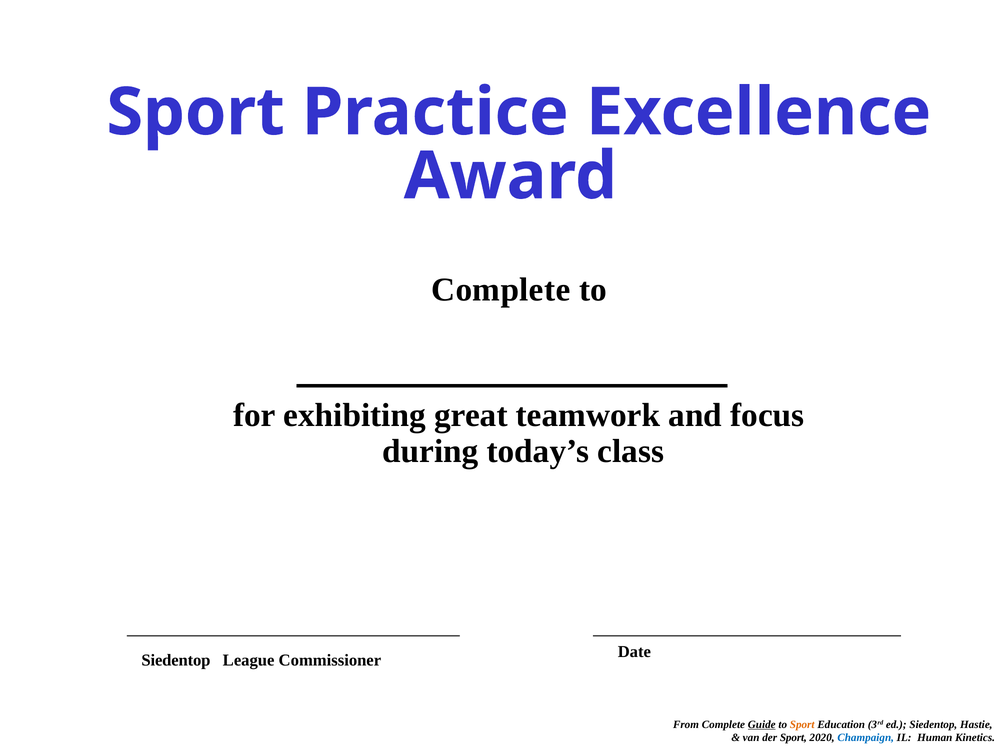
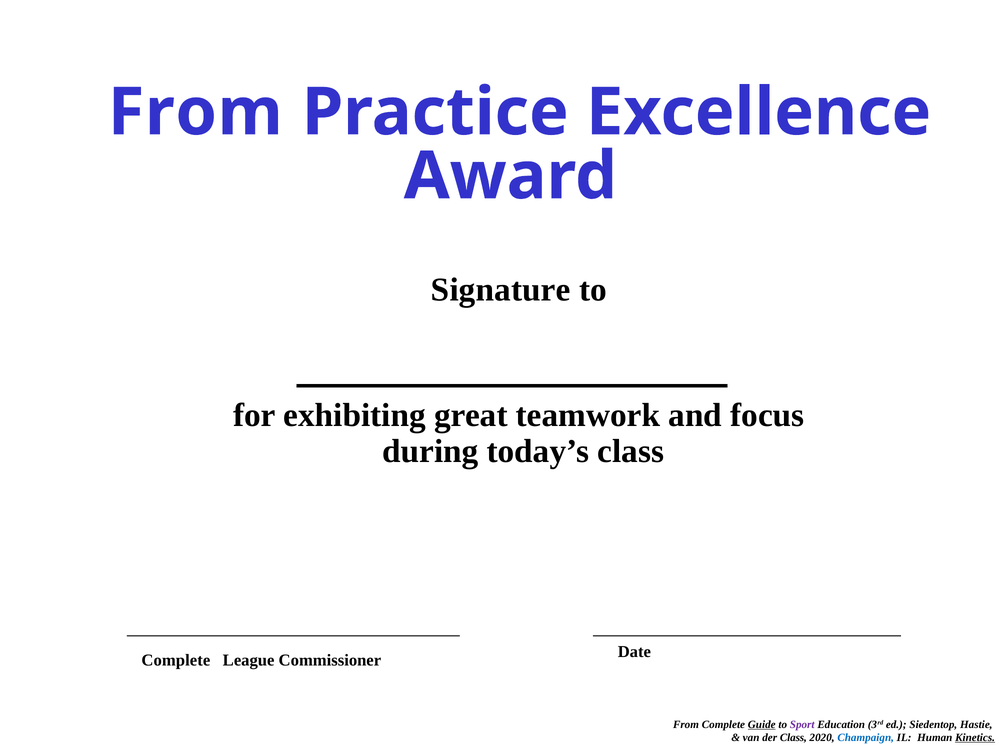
Sport: Sport -> From (195, 112)
Complete: Complete -> Signature (501, 290)
Siedentop: Siedentop -> Complete (176, 660)
Sport colour: orange -> purple (802, 725)
der Sport: Sport -> Class (793, 738)
Kinetics underline: none -> present (975, 738)
